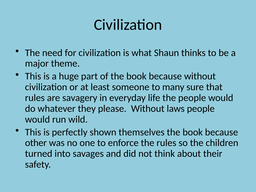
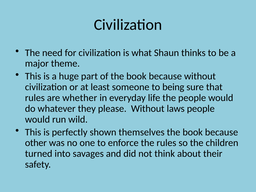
many: many -> being (173, 87)
savagery: savagery -> whether (80, 98)
